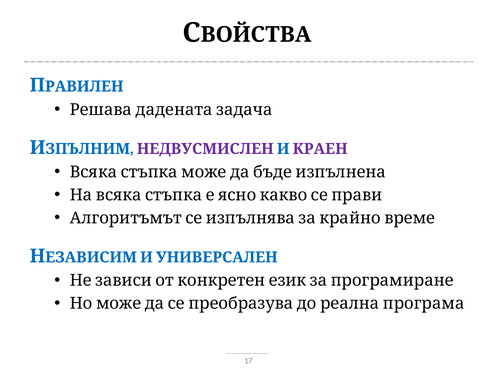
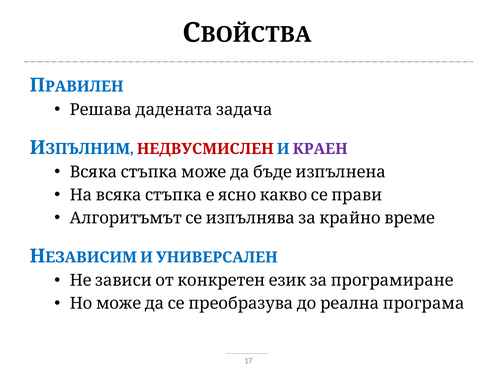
НЕДВУСМИСЛЕН colour: purple -> red (205, 149)
